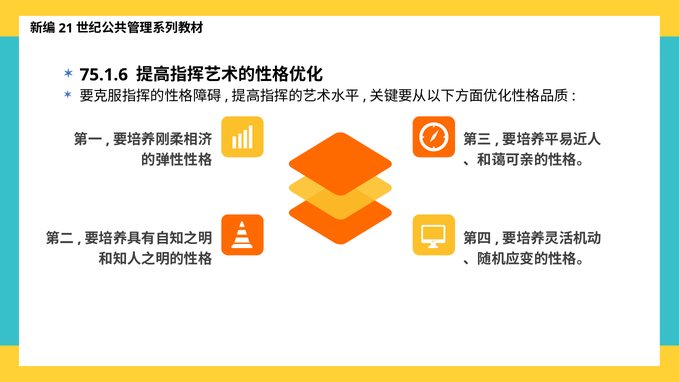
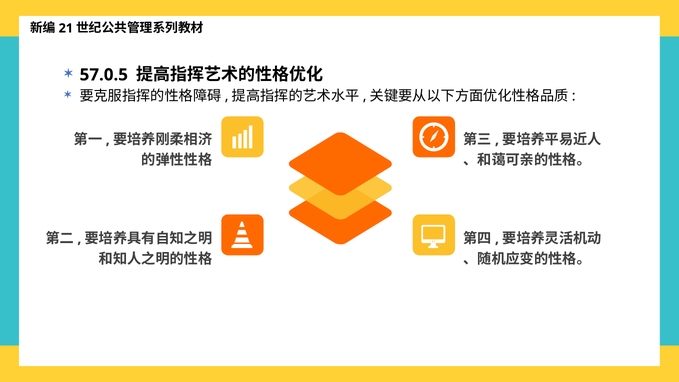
75.1.6: 75.1.6 -> 57.0.5 (104, 75)
